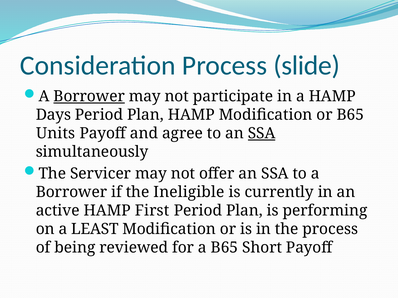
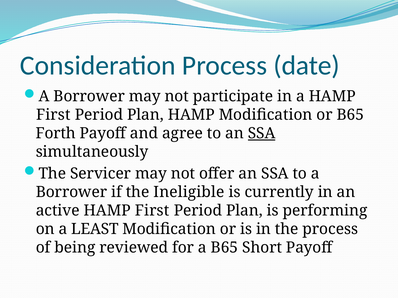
slide: slide -> date (307, 66)
Borrower underline: present -> none (89, 97)
Days: Days -> First (53, 115)
Units: Units -> Forth (56, 134)
